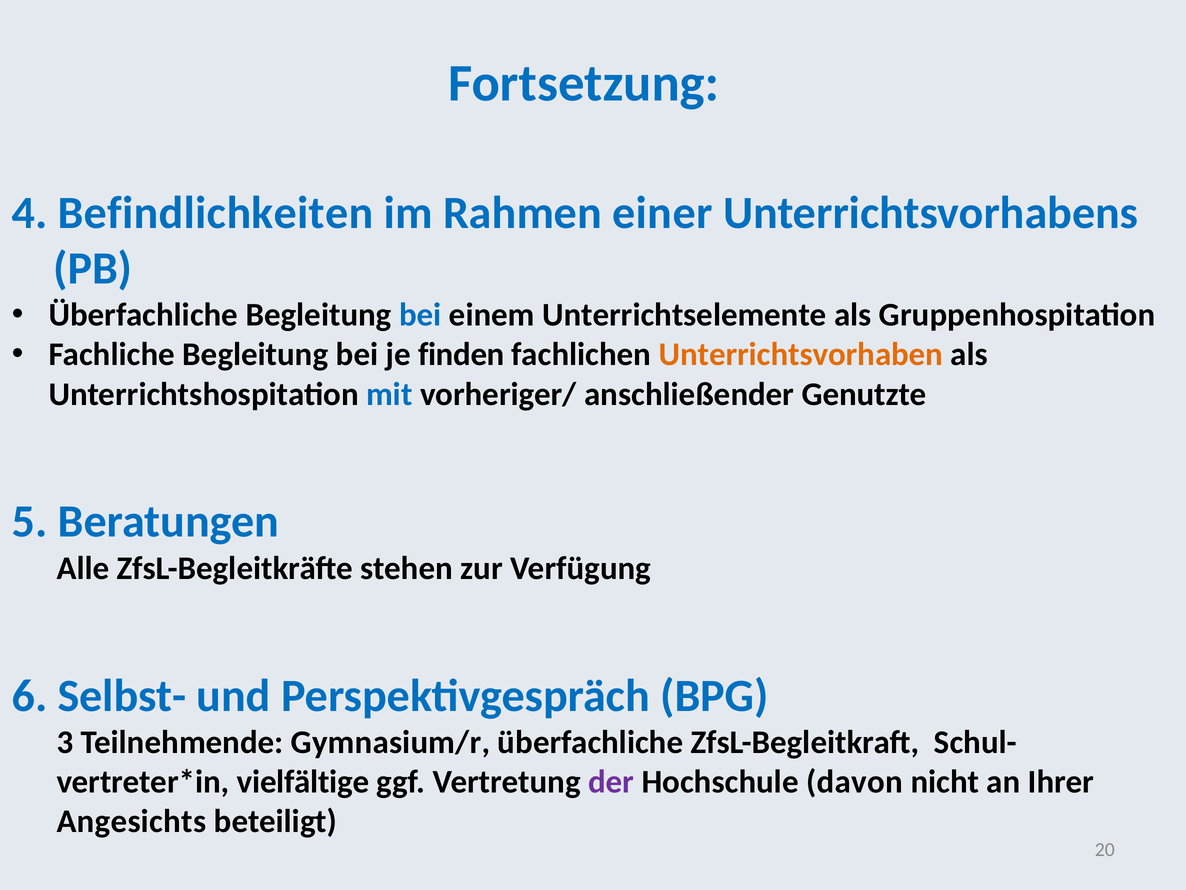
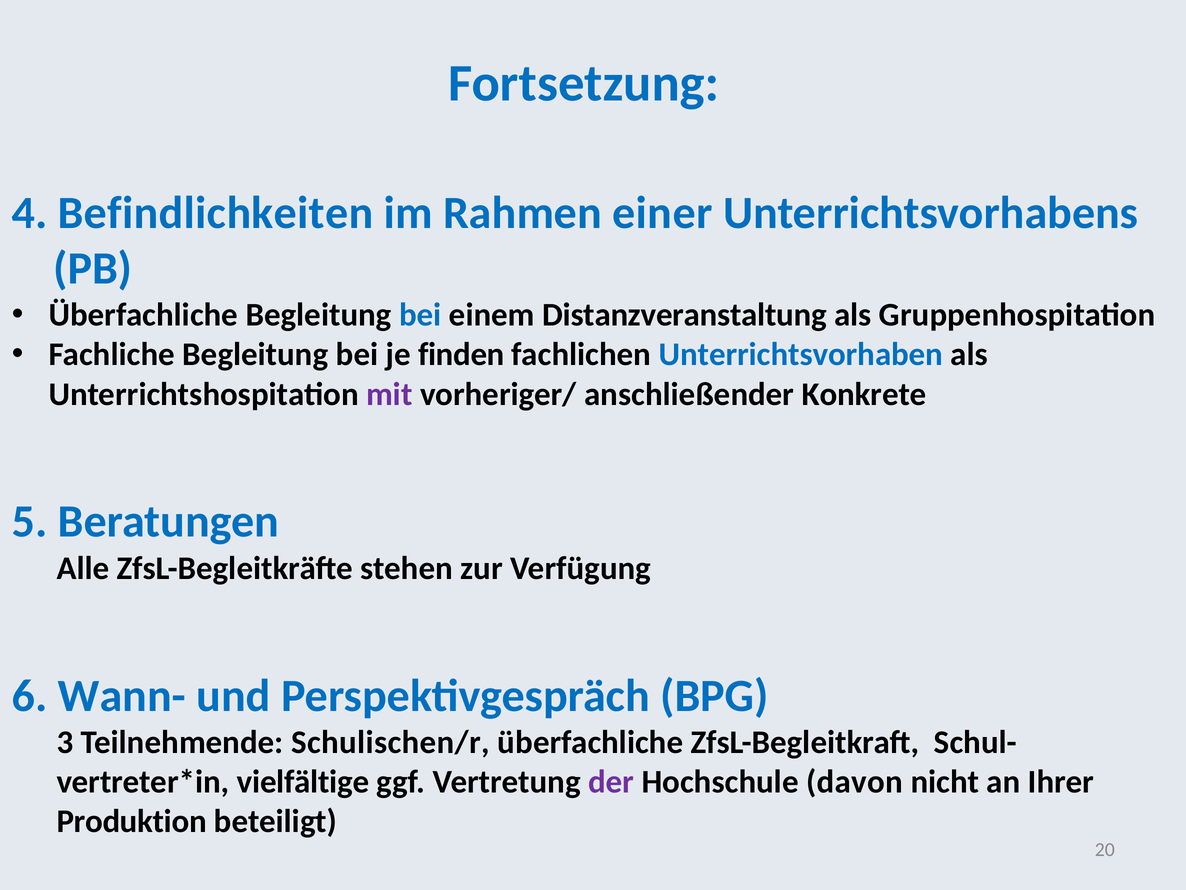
Unterrichtselemente: Unterrichtselemente -> Distanzveranstaltung (684, 315)
Unterrichtsvorhaben colour: orange -> blue (801, 354)
mit colour: blue -> purple (389, 394)
Genutzte: Genutzte -> Konkrete (864, 394)
Selbst-: Selbst- -> Wann- (122, 695)
Gymnasium/r: Gymnasium/r -> Schulischen/r (390, 742)
Angesichts: Angesichts -> Produktion (132, 821)
